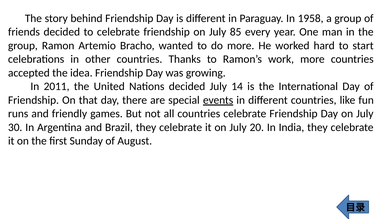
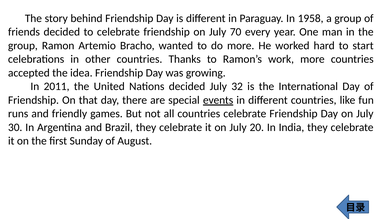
85: 85 -> 70 (236, 32)
14: 14 -> 32 (237, 86)
